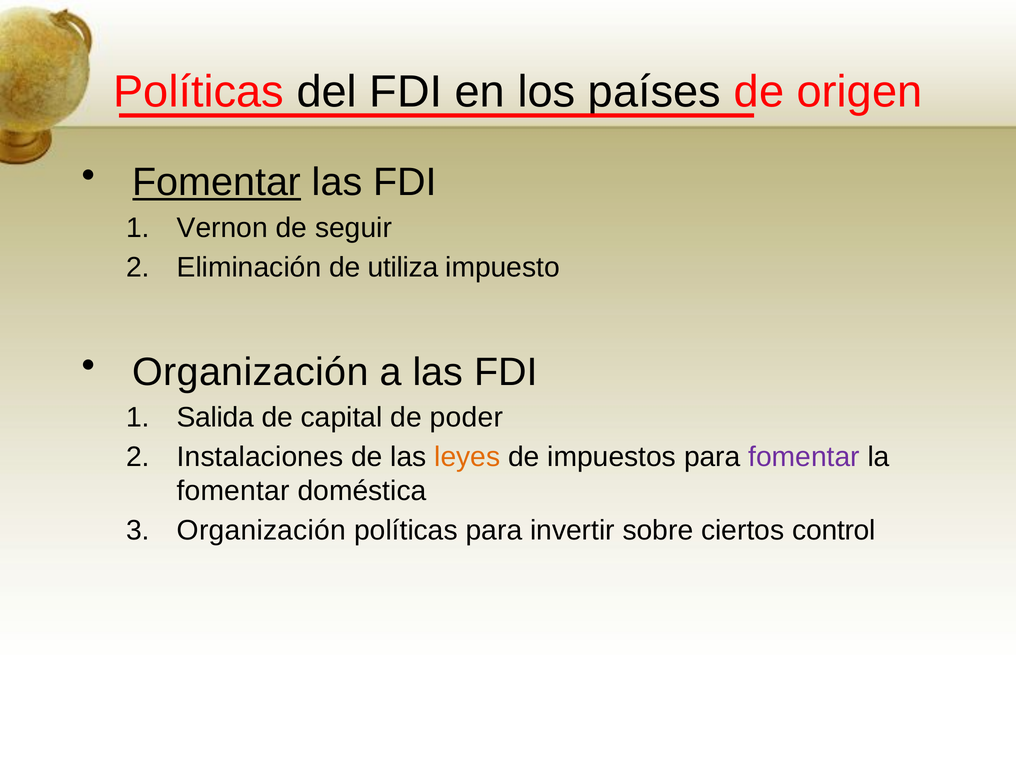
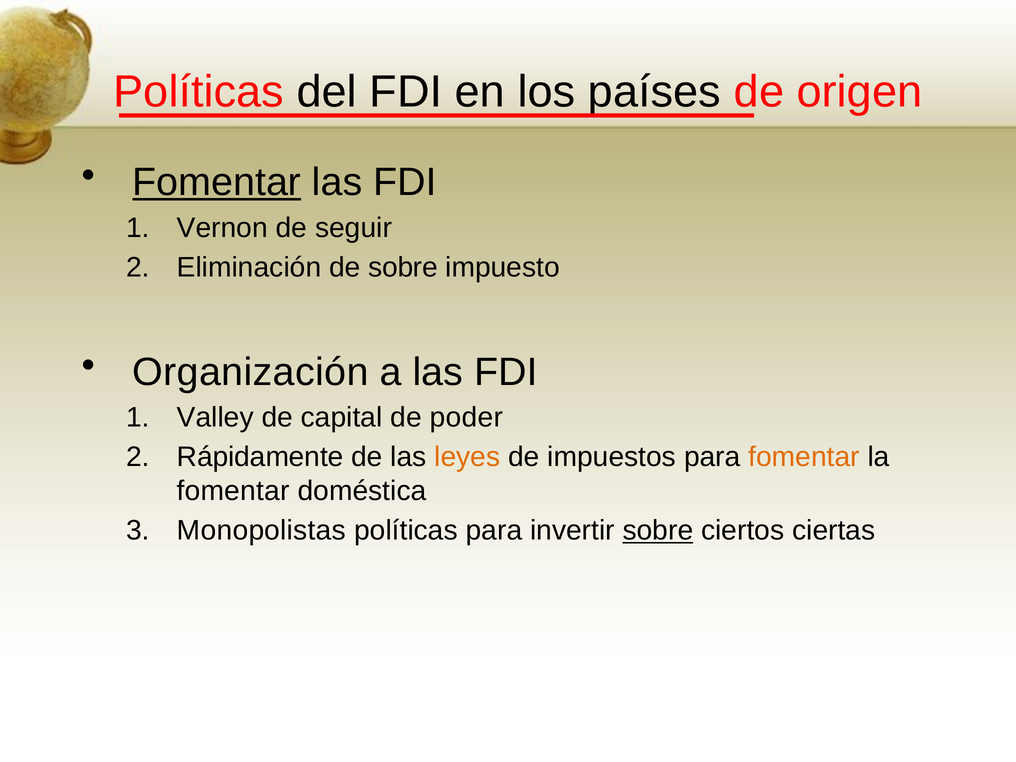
de utiliza: utiliza -> sobre (403, 267)
Salida: Salida -> Valley (215, 418)
Instalaciones: Instalaciones -> Rápidamente (260, 457)
fomentar colour: purple -> orange (804, 457)
Organización: Organización -> Monopolistas (261, 531)
sobre underline: none -> present (658, 531)
control: control -> ciertas (834, 531)
